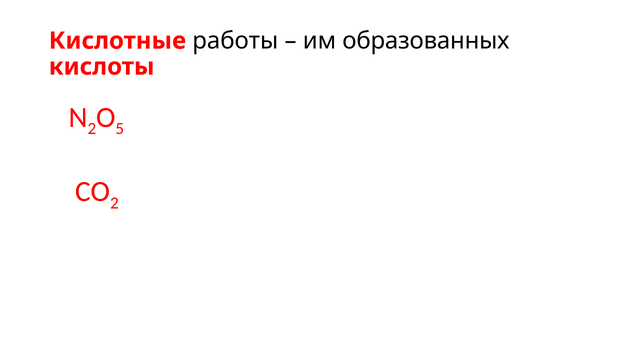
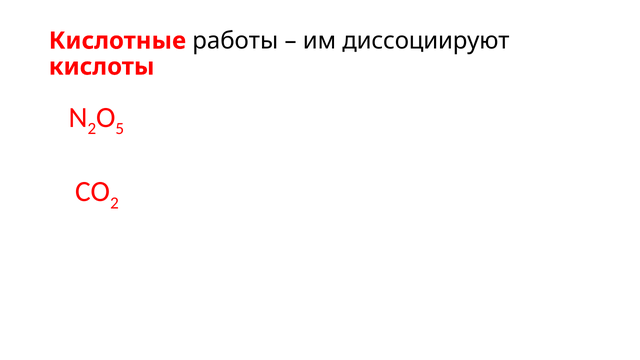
образованных: образованных -> диссоциируют (426, 41)
